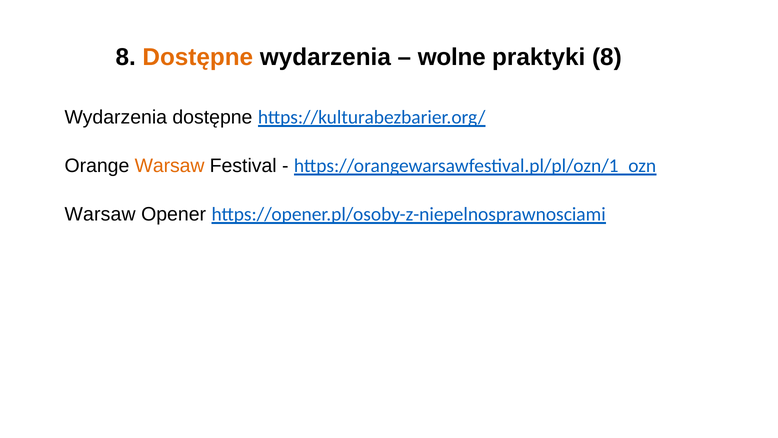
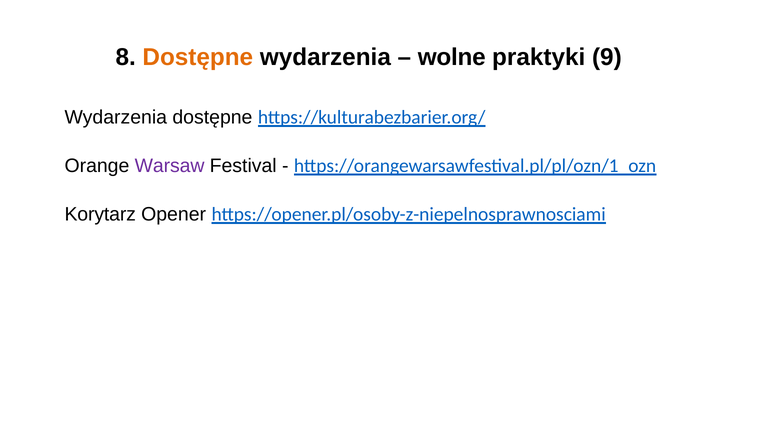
praktyki 8: 8 -> 9 (607, 57)
Warsaw colour: orange -> purple (170, 166)
Warsaw: Warsaw -> Korytarz (100, 214)
